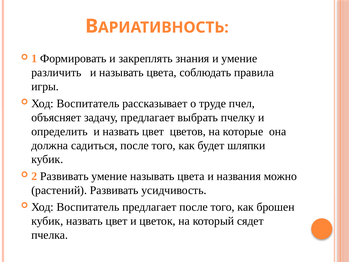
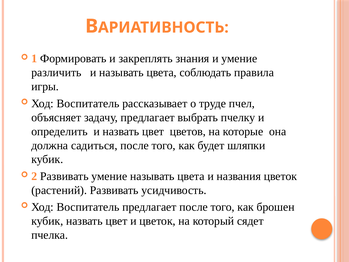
названия можно: можно -> цветок (280, 176)
